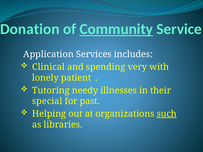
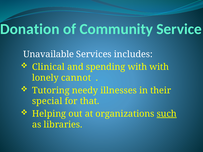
Community underline: present -> none (116, 29)
Application: Application -> Unavailable (49, 54)
spending very: very -> with (137, 67)
patient: patient -> cannot (76, 78)
past: past -> that (90, 101)
